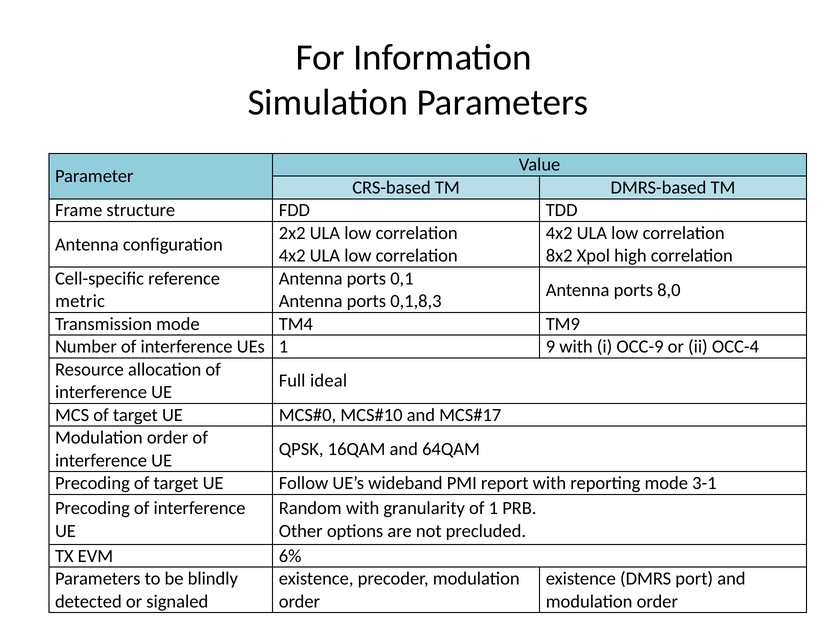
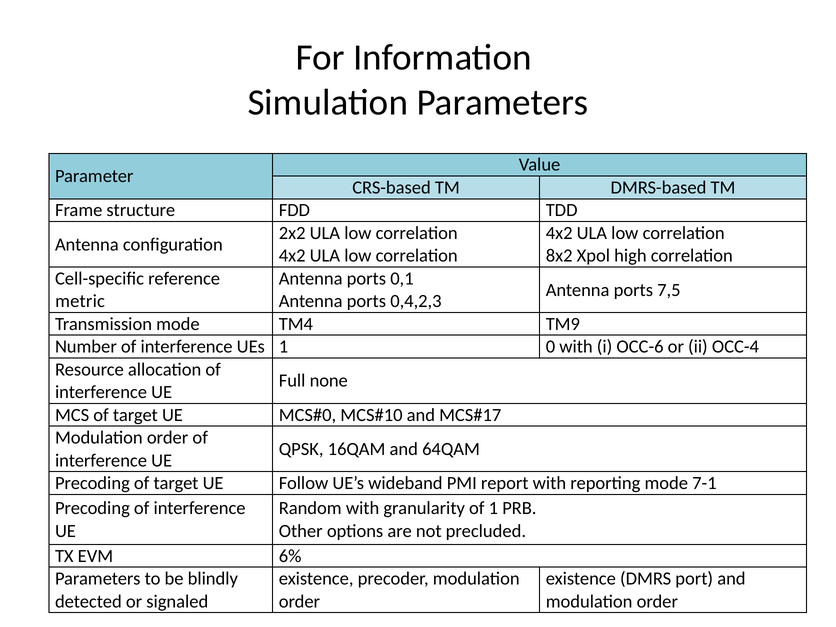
8,0: 8,0 -> 7,5 (669, 290)
0,1,8,3: 0,1,8,3 -> 0,4,2,3 (416, 301)
9: 9 -> 0 (550, 347)
OCC-9: OCC-9 -> OCC-6 (640, 347)
ideal: ideal -> none (329, 381)
3-1: 3-1 -> 7-1 (704, 483)
